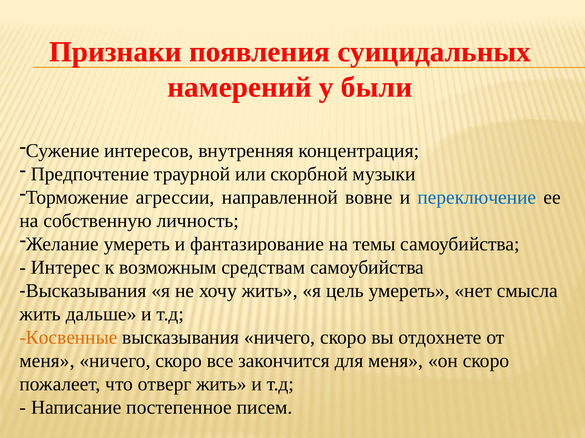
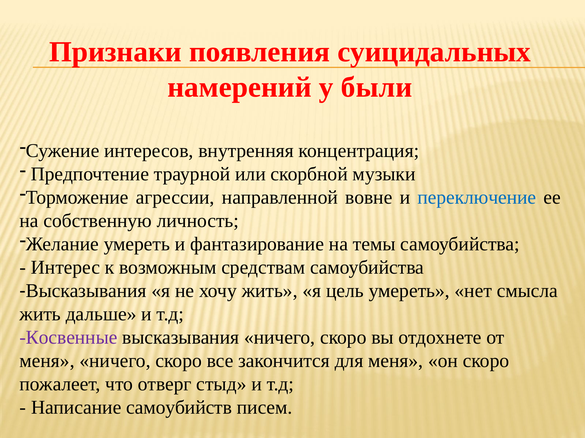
Косвенные colour: orange -> purple (68, 338)
отверг жить: жить -> стыд (221, 385)
постепенное: постепенное -> самоубийств (179, 408)
